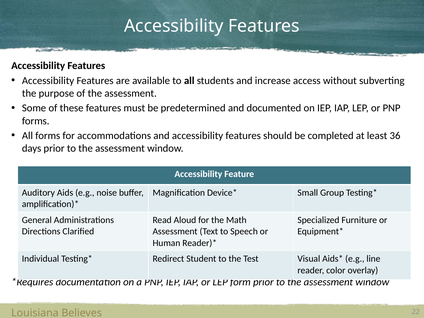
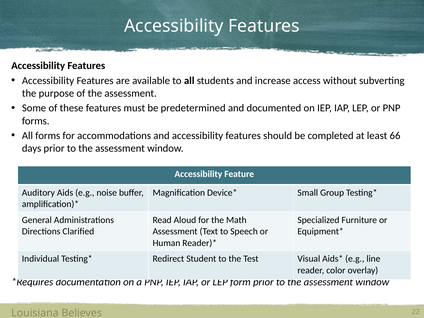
36: 36 -> 66 (395, 136)
